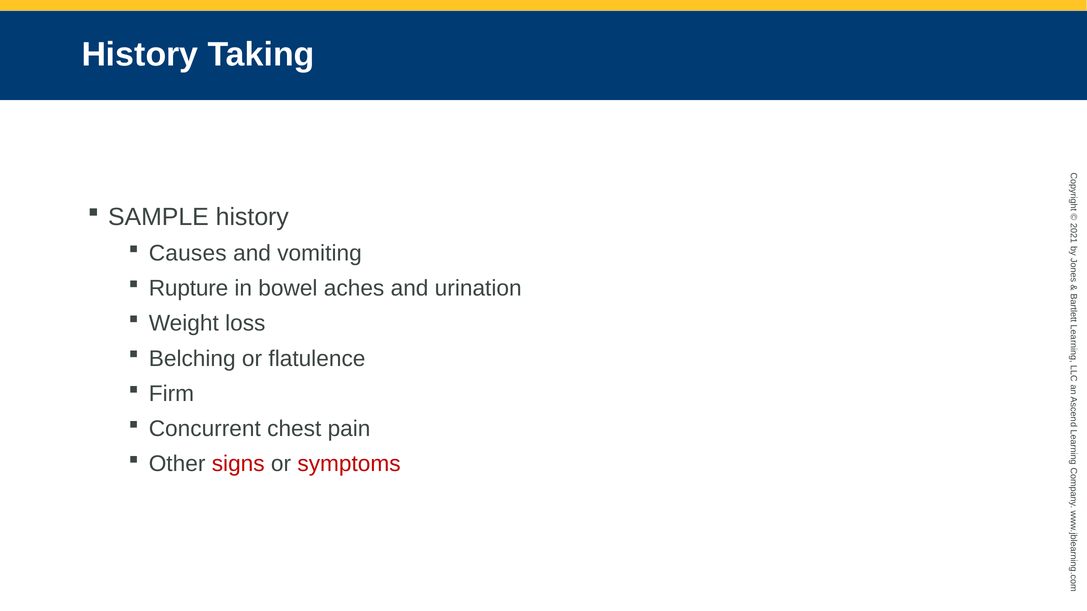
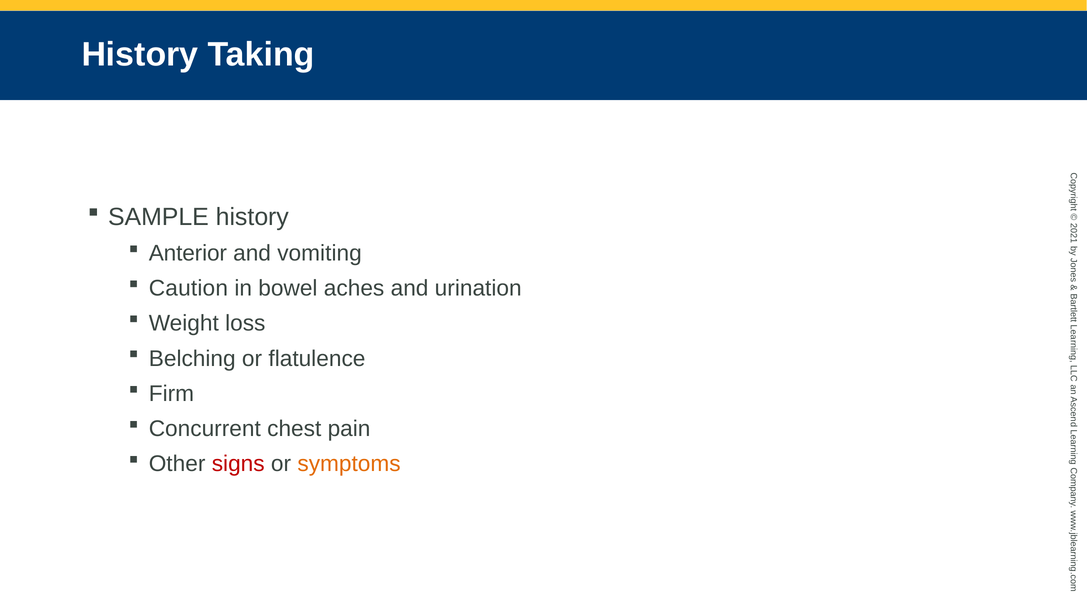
Causes: Causes -> Anterior (188, 254)
Rupture: Rupture -> Caution (188, 289)
symptoms colour: red -> orange (349, 464)
